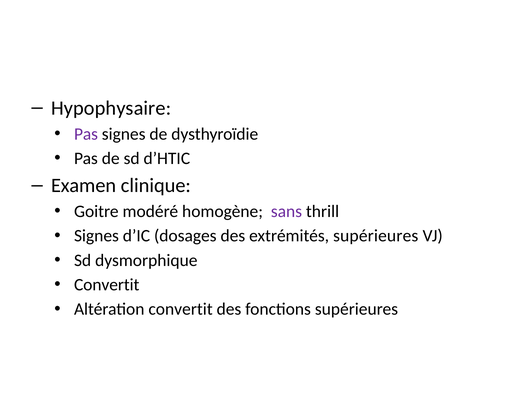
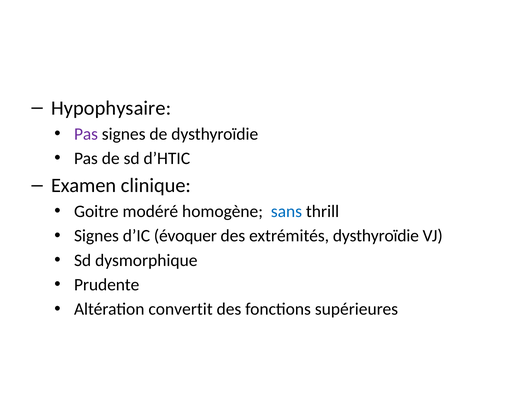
sans colour: purple -> blue (286, 211)
dosages: dosages -> évoquer (185, 236)
extrémités supérieures: supérieures -> dysthyroïdie (376, 236)
Convertit: Convertit -> Prudente (107, 285)
